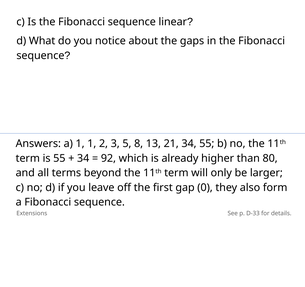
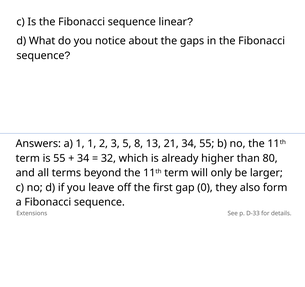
92: 92 -> 32 (108, 158)
